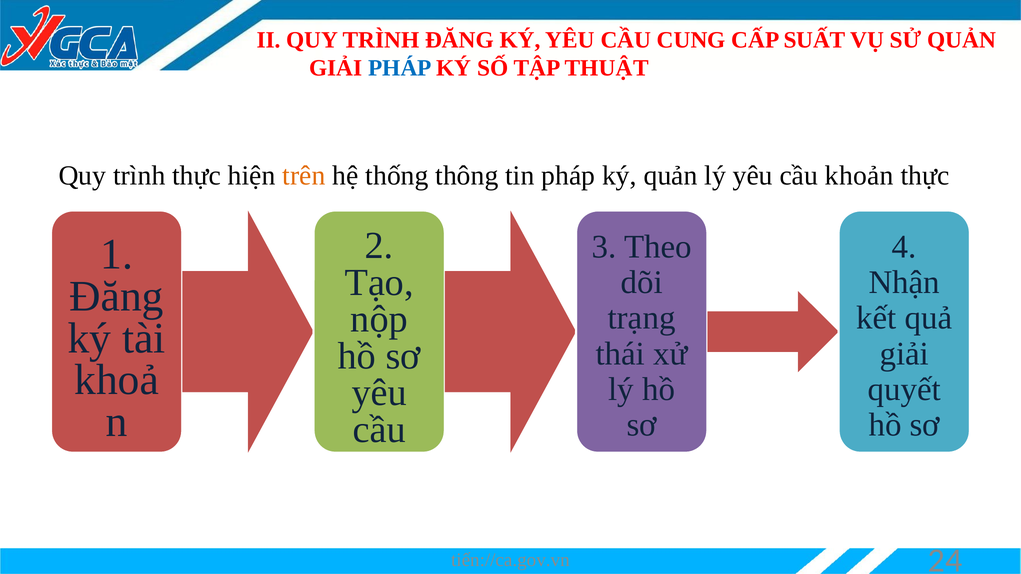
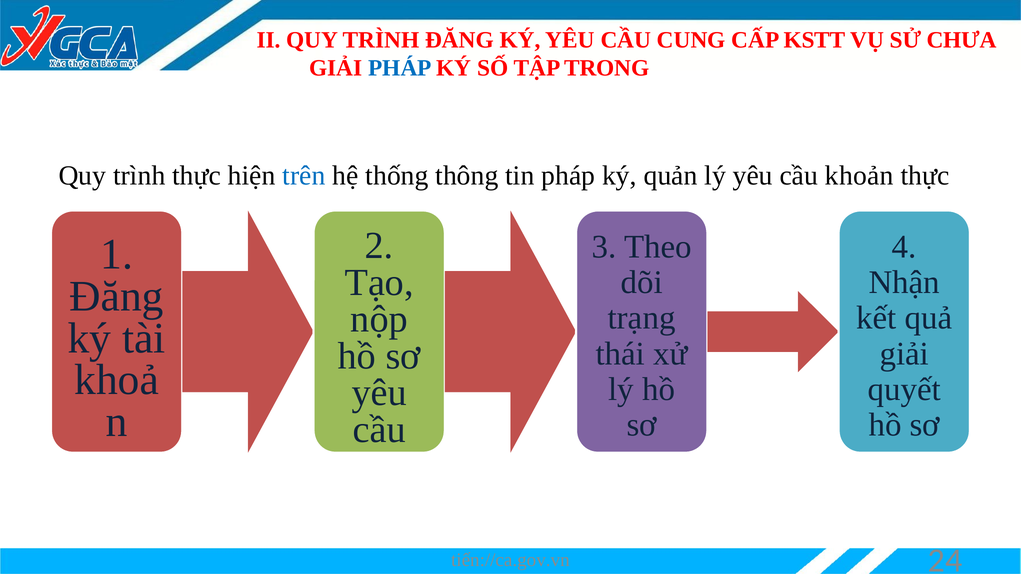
SUẤT: SUẤT -> KSTT (815, 40)
SỬ QUẢN: QUẢN -> CHƯA (962, 40)
THUẬT: THUẬT -> TRONG (607, 68)
trên colour: orange -> blue (304, 176)
